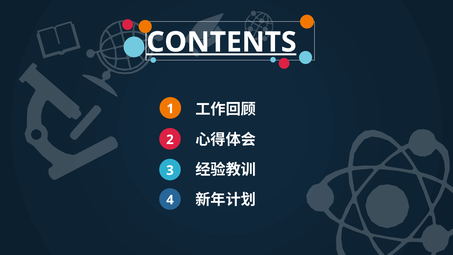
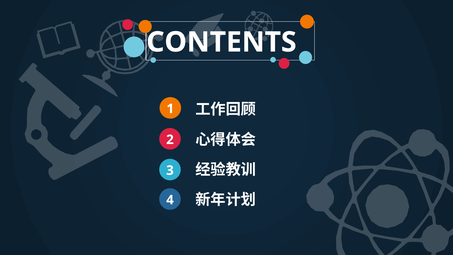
CONTENTS underline: present -> none (221, 42)
